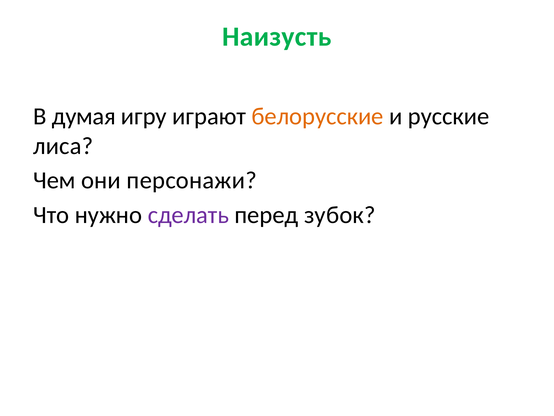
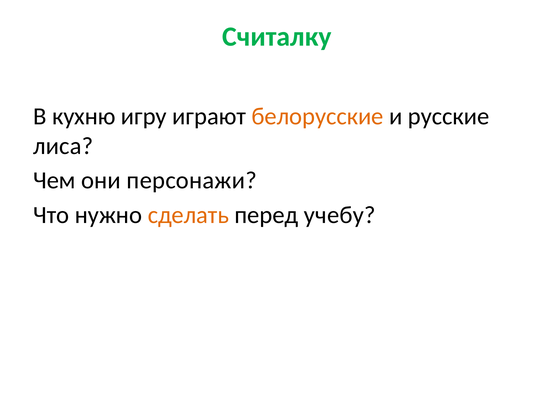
Наизусть: Наизусть -> Считалку (277, 37)
думая: думая -> кухню (84, 116)
сделать colour: purple -> orange (188, 215)
зубок: зубок -> учебу (340, 215)
